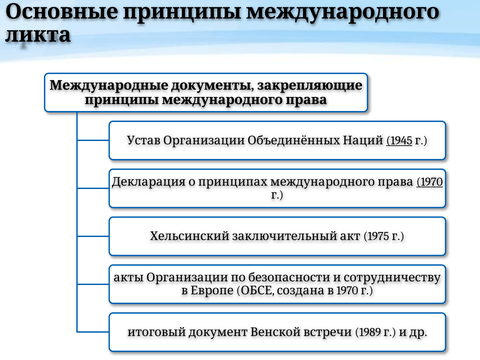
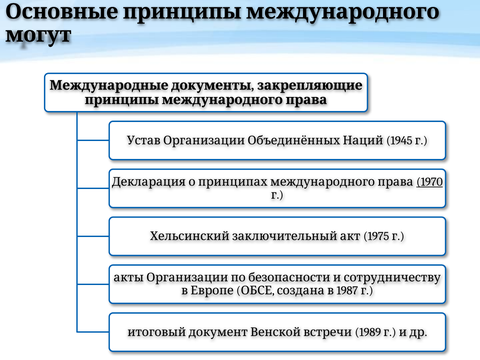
ликта: ликта -> могут (38, 35)
1945 underline: present -> none (399, 140)
1970: 1970 -> 1987 (347, 291)
